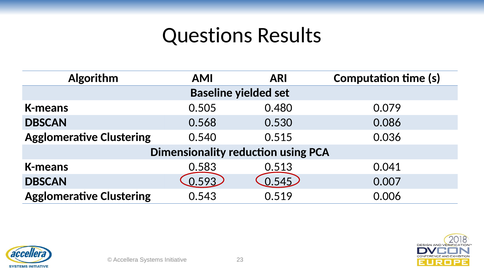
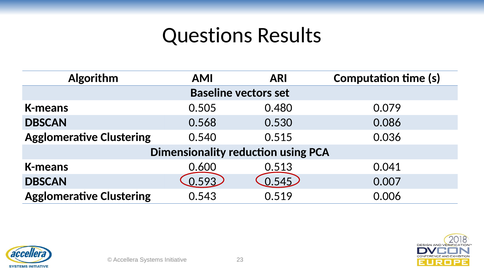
yielded: yielded -> vectors (254, 93)
0.583: 0.583 -> 0.600 (202, 167)
